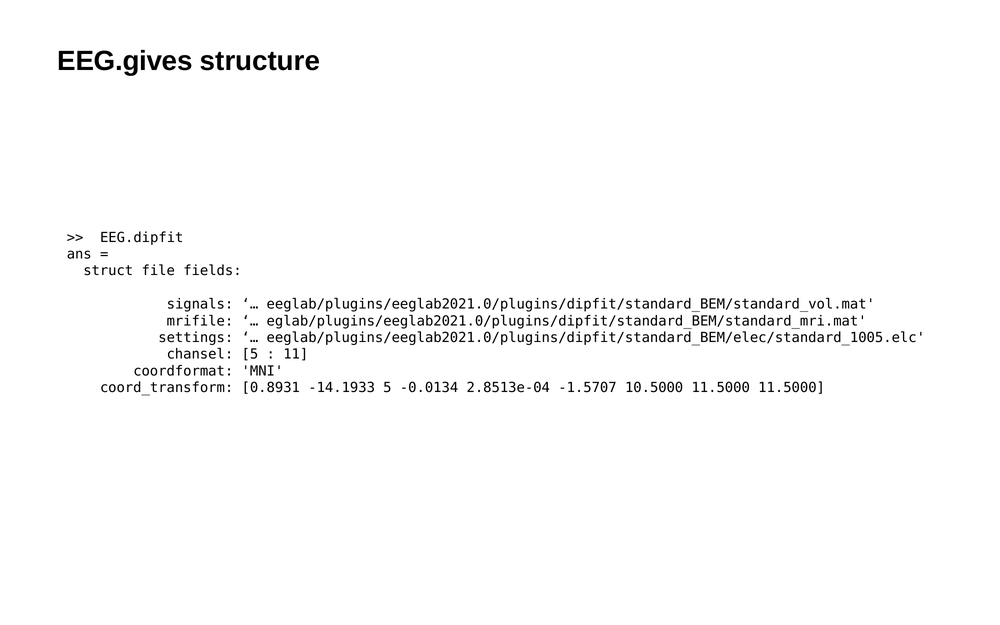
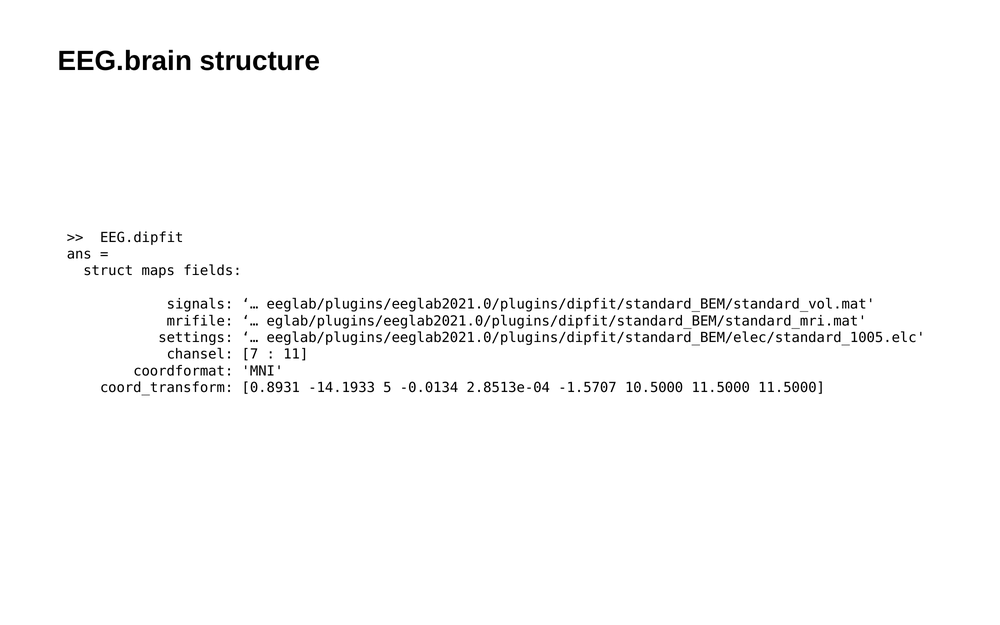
EEG.gives: EEG.gives -> EEG.brain (125, 61)
file: file -> maps (158, 271)
chansel 5: 5 -> 7 (250, 354)
